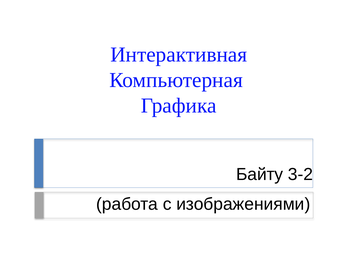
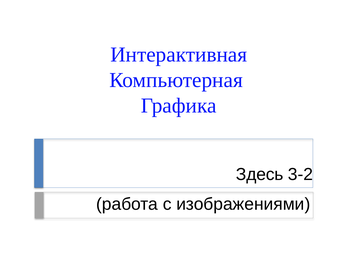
Байту: Байту -> Здесь (260, 174)
